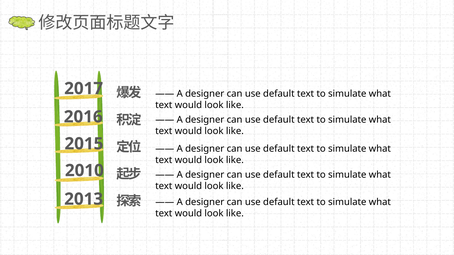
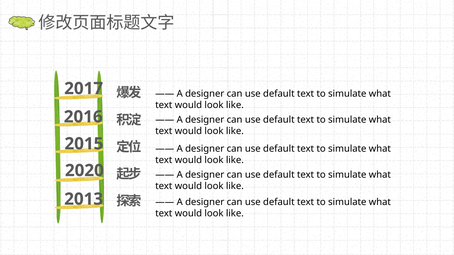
2010: 2010 -> 2020 (84, 171)
